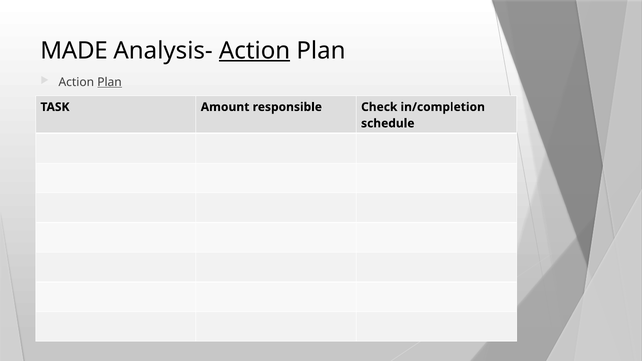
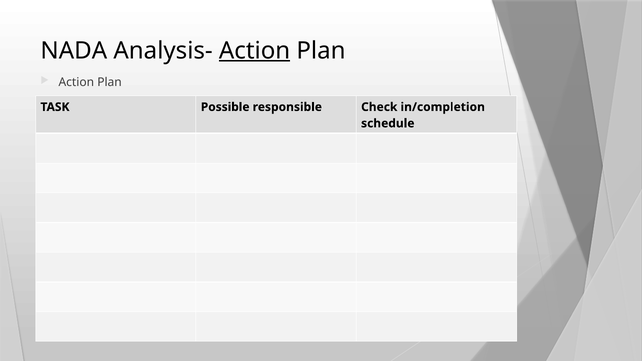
MADE: MADE -> NADA (74, 51)
Plan underline: present -> none (110, 82)
Amount: Amount -> Possible (225, 107)
